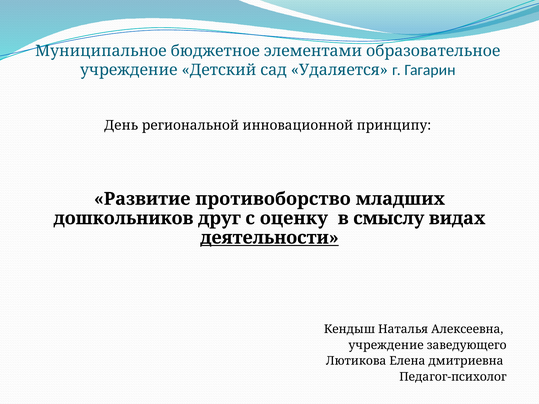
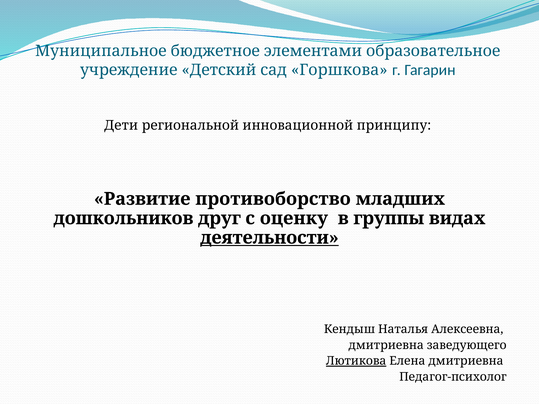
Удаляется: Удаляется -> Горшкова (339, 70)
День: День -> Дети (121, 125)
смыслу: смыслу -> группы (389, 218)
учреждение: учреждение -> дмитриевна (386, 345)
Лютикова underline: none -> present (356, 361)
